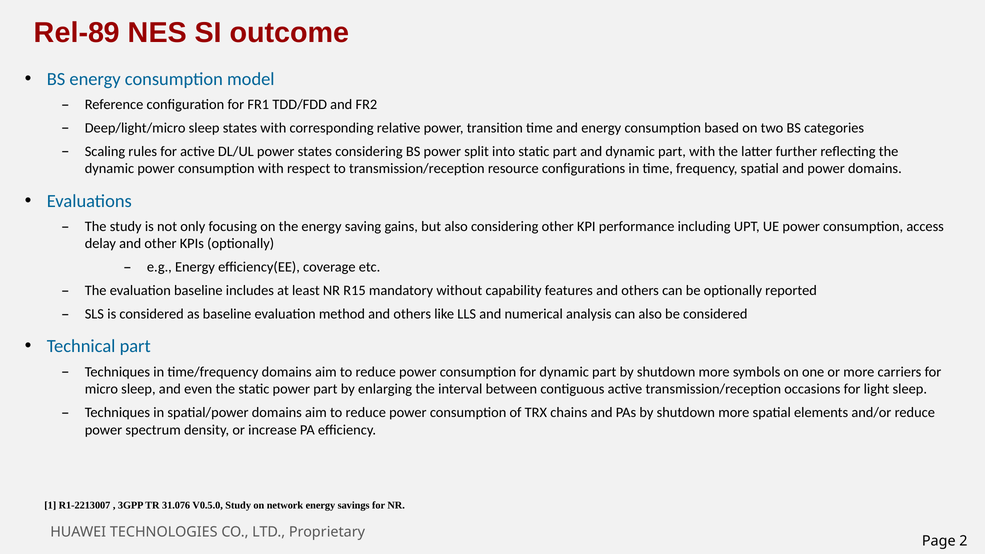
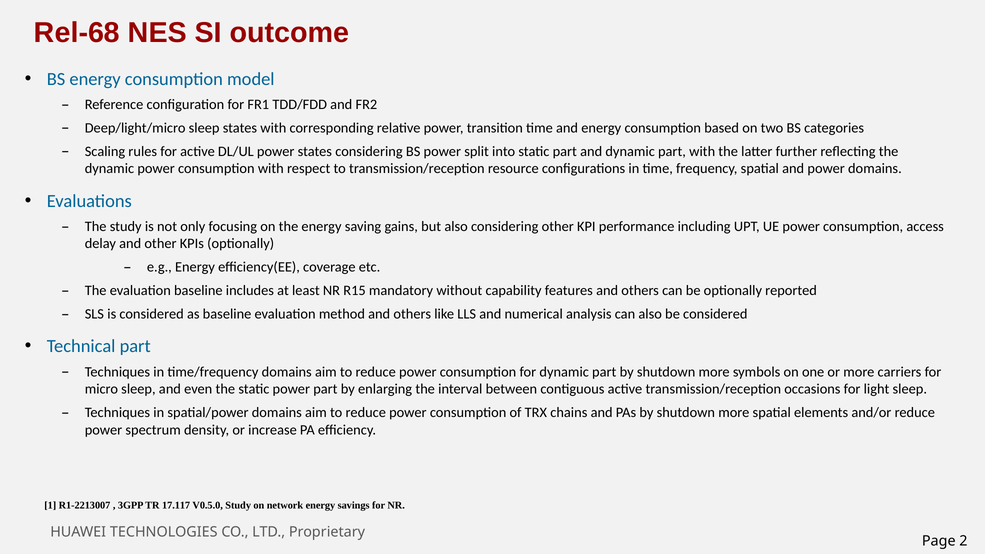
Rel-89: Rel-89 -> Rel-68 (77, 33)
31.076: 31.076 -> 17.117 (176, 505)
